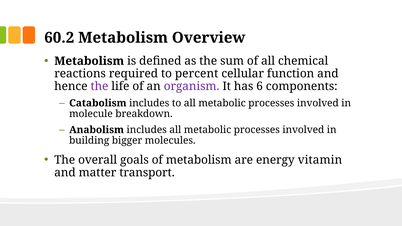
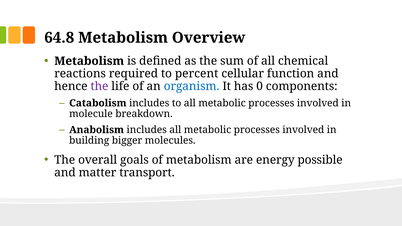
60.2: 60.2 -> 64.8 (59, 38)
organism colour: purple -> blue (192, 86)
6: 6 -> 0 (260, 86)
vitamin: vitamin -> possible (320, 160)
